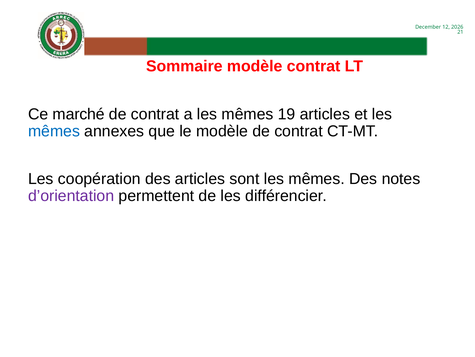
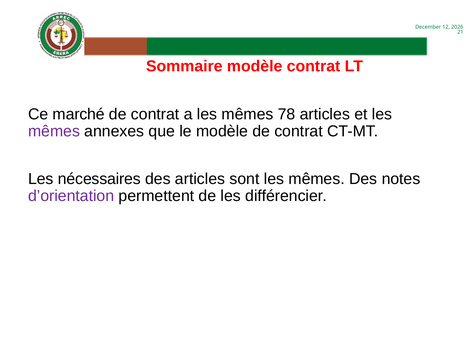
19: 19 -> 78 (287, 114)
mêmes colour: blue -> purple (54, 131)
coopération: coopération -> nécessaires (99, 179)
